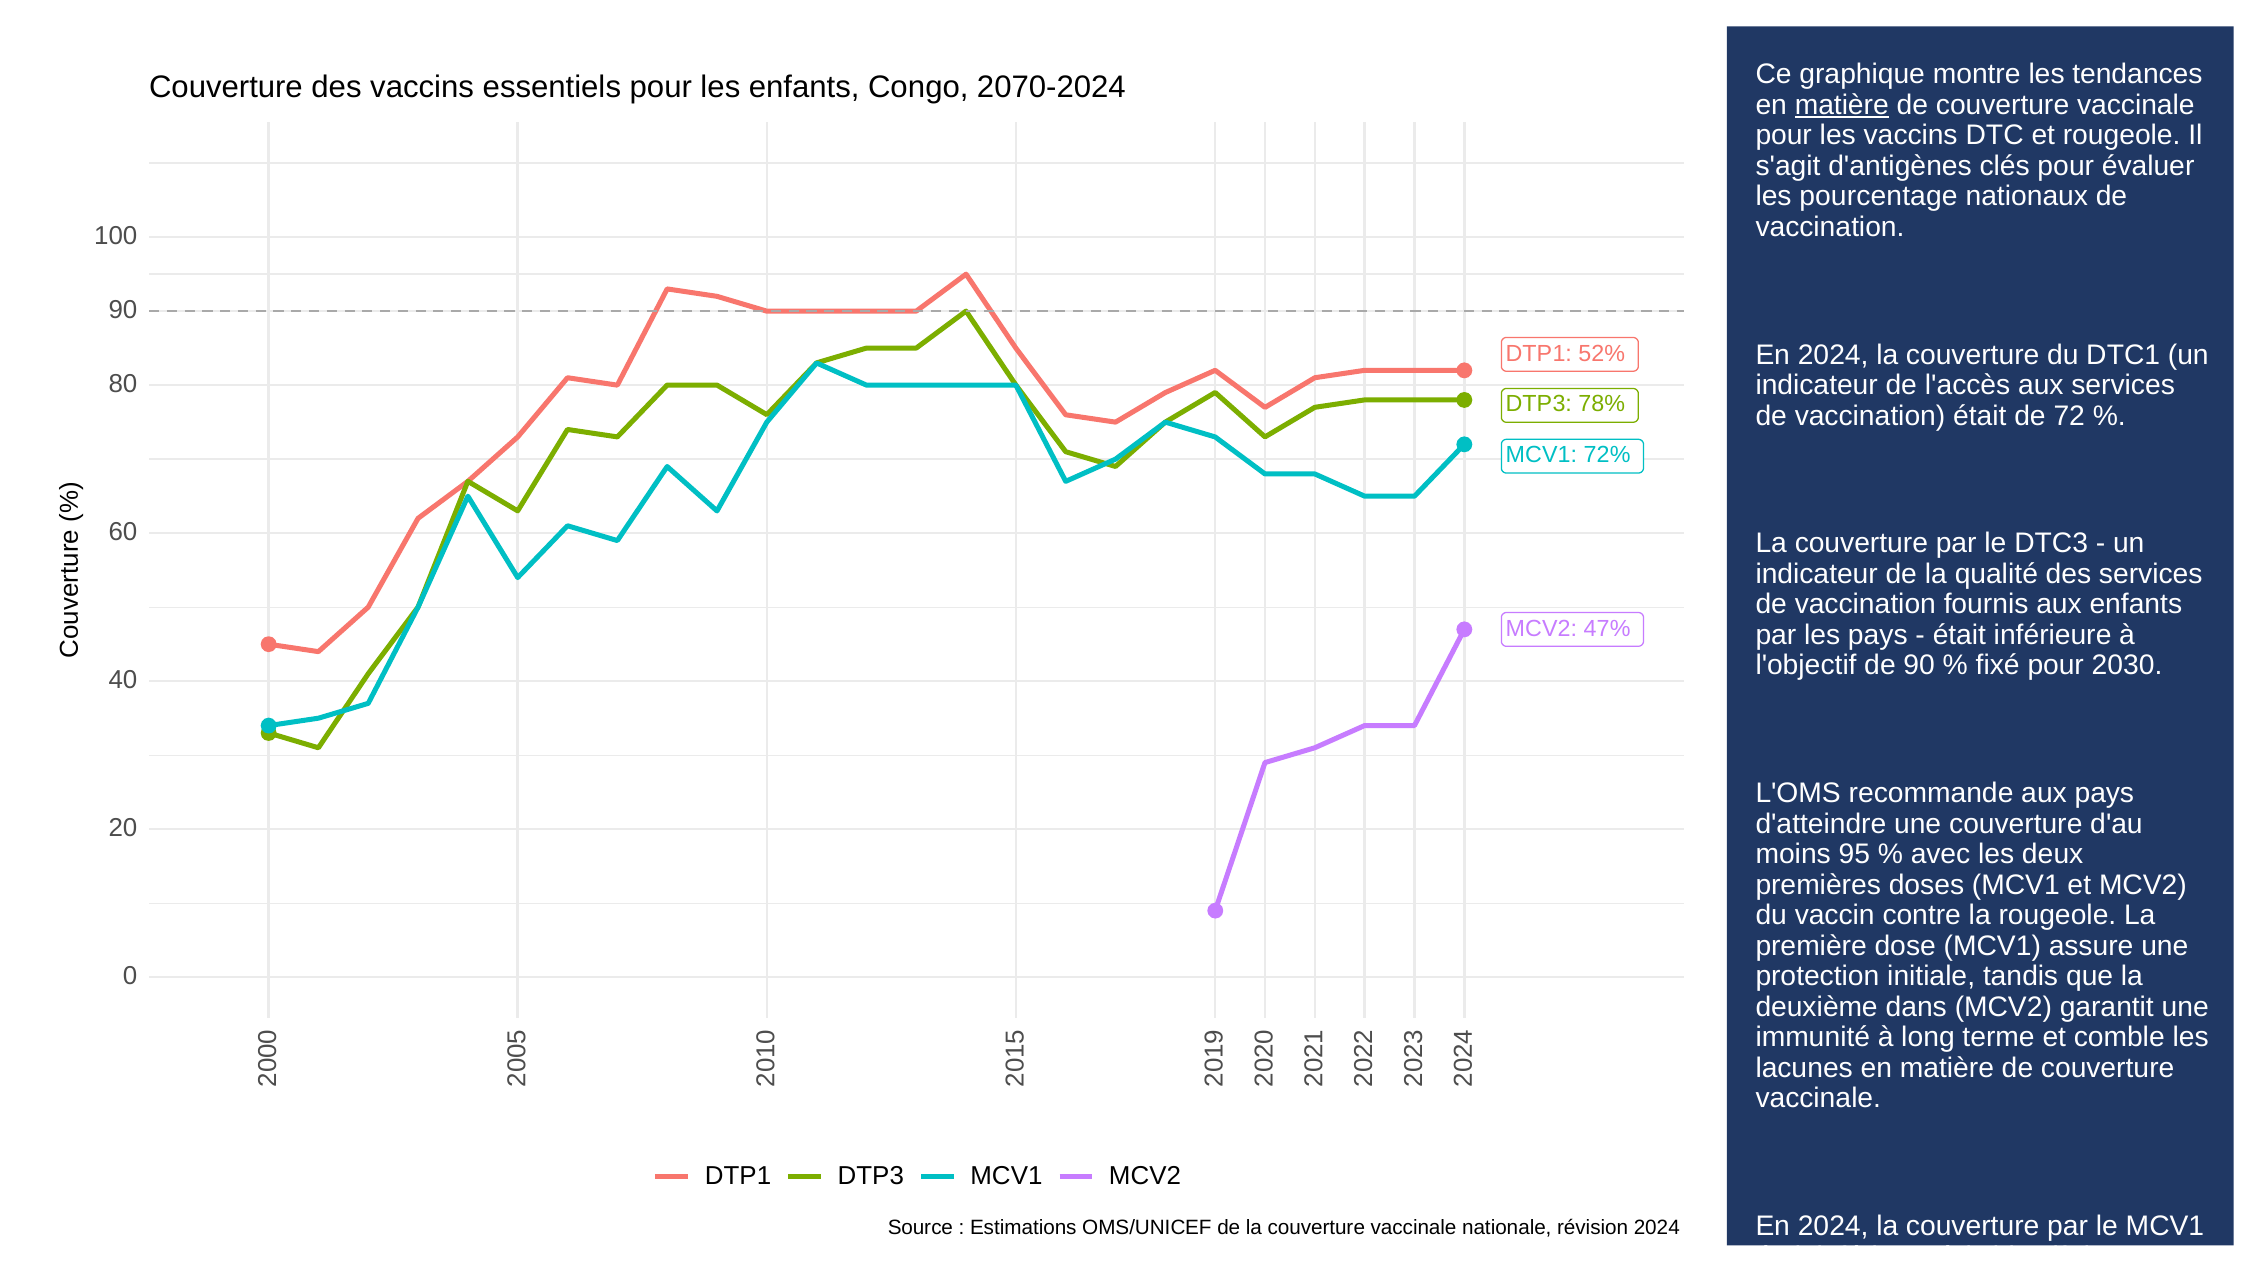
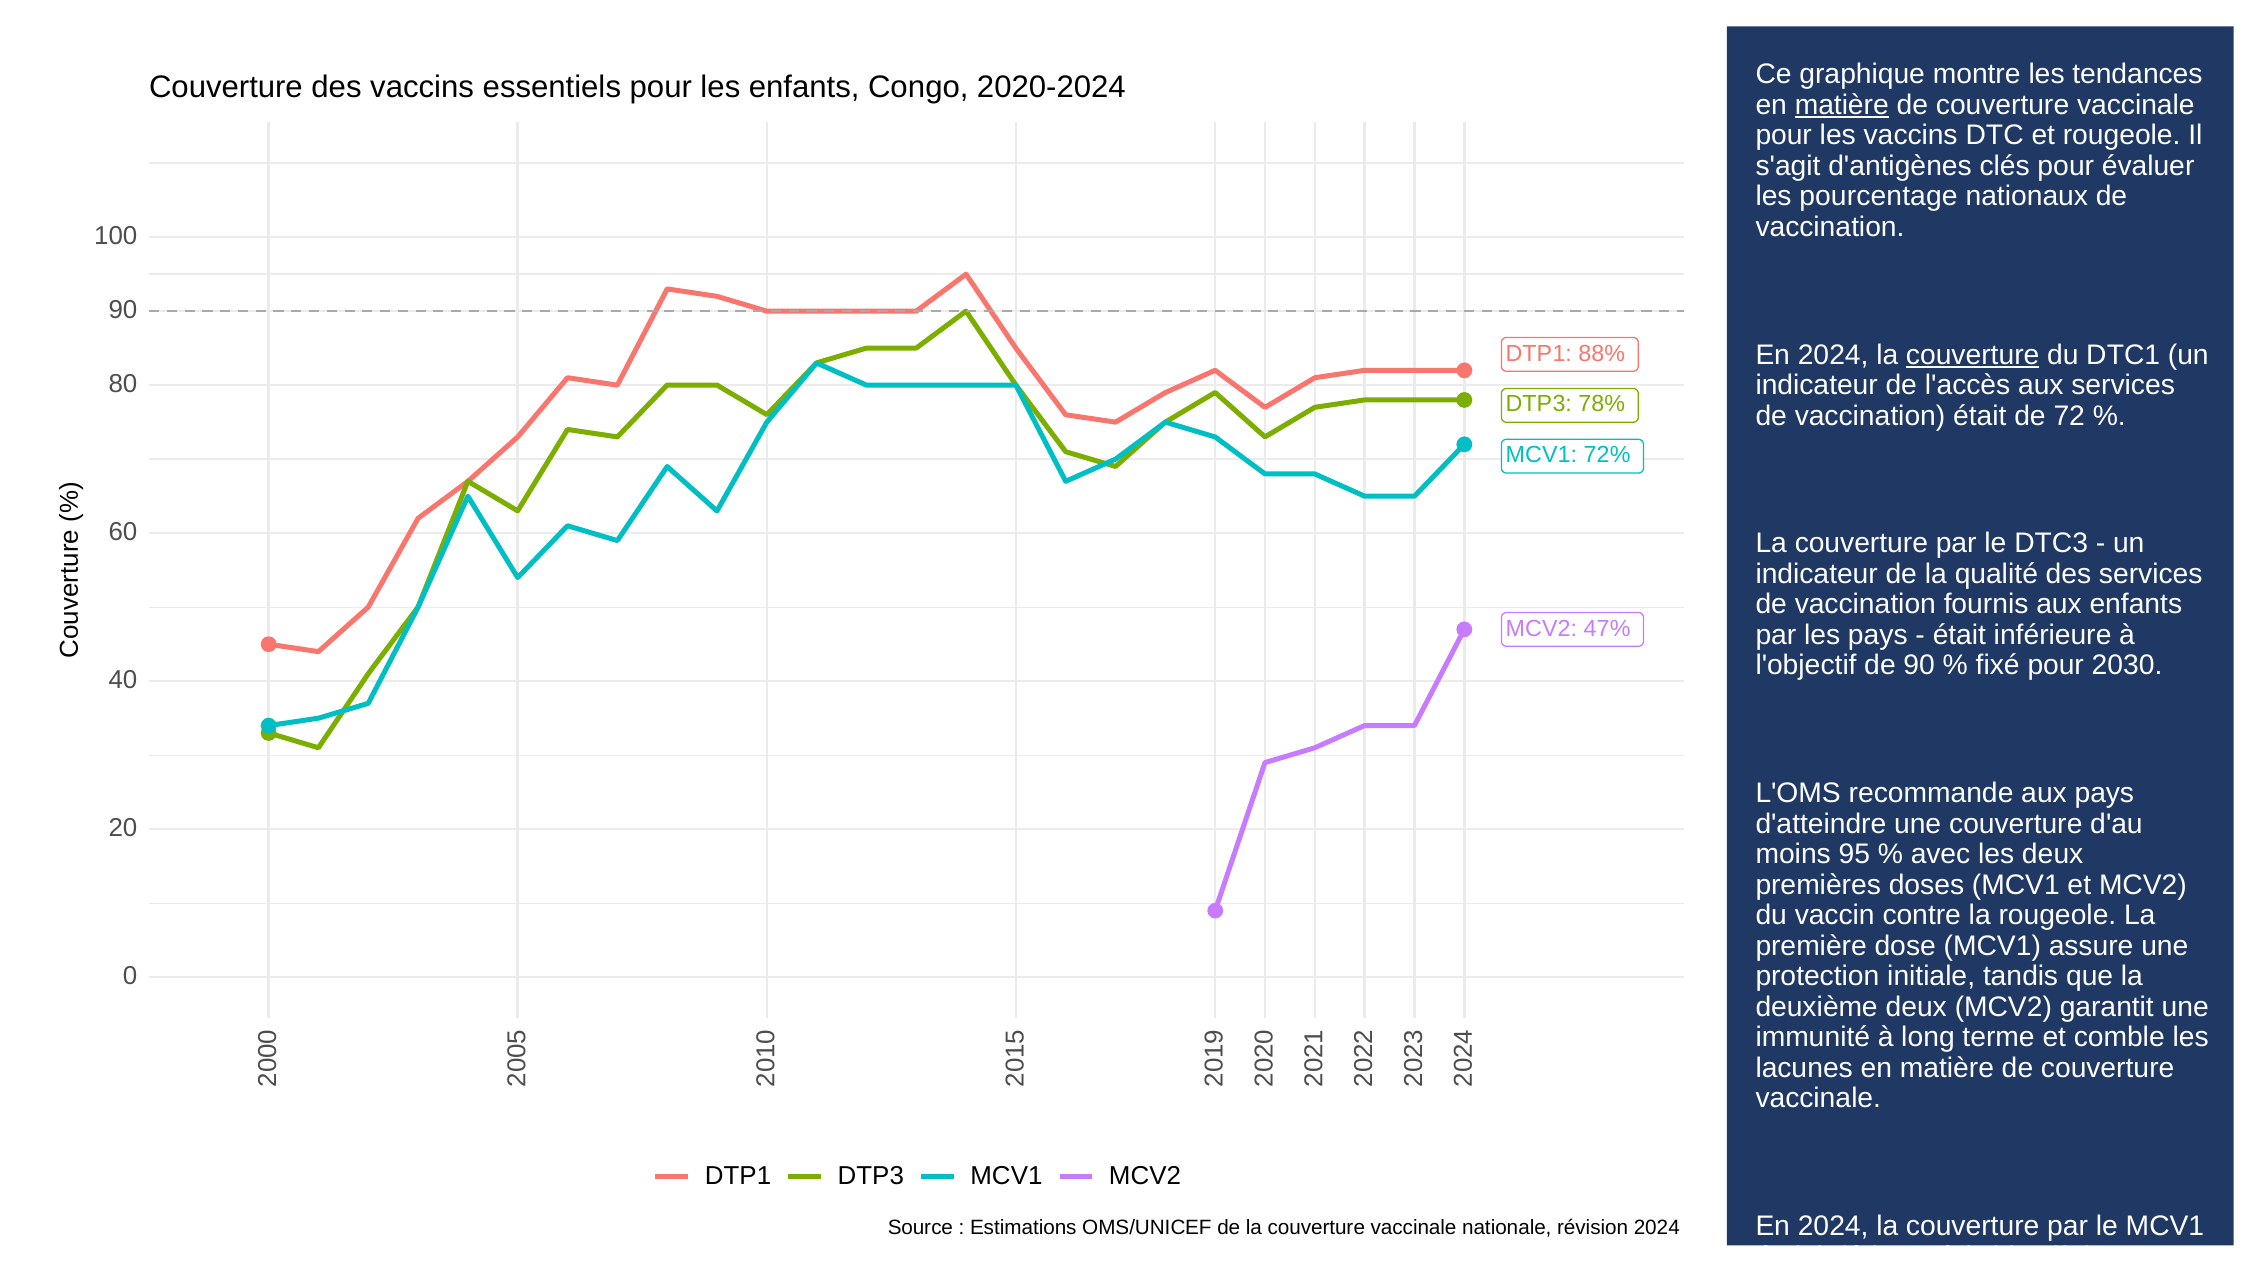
2070-2024: 2070-2024 -> 2020-2024 (1051, 88)
couverture underline: none -> present (1973, 355)
52%: 52% -> 88% (1602, 353)
deuxième dans: dans -> deux (1916, 1007)
